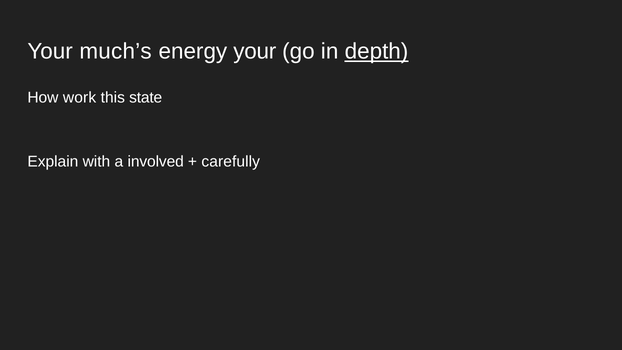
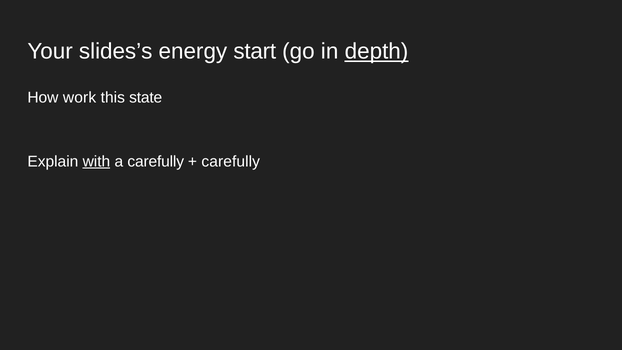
much’s: much’s -> slides’s (116, 52)
energy your: your -> start (255, 52)
with underline: none -> present (96, 161)
a involved: involved -> carefully (156, 161)
